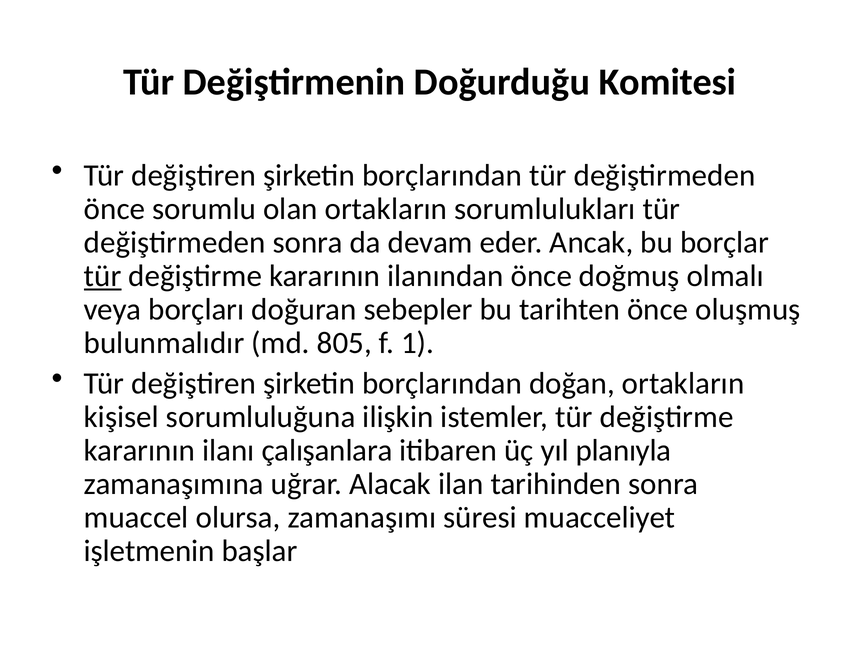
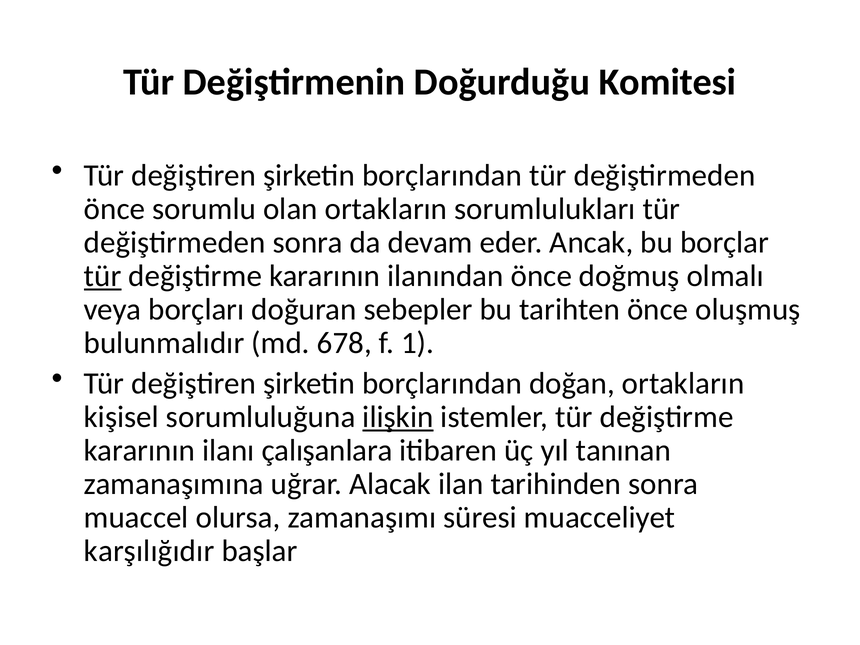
805: 805 -> 678 (344, 343)
ilişkin underline: none -> present (398, 417)
planıyla: planıyla -> tanınan (623, 451)
işletmenin: işletmenin -> karşılığıdır (149, 551)
